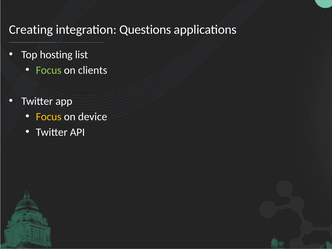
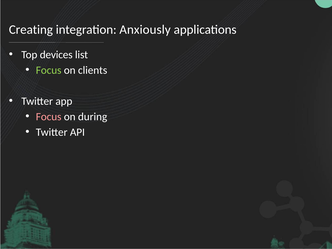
Questions: Questions -> Anxiously (145, 30)
hosting: hosting -> devices (56, 55)
Focus colour: yellow -> pink (49, 117)
device: device -> during (93, 117)
